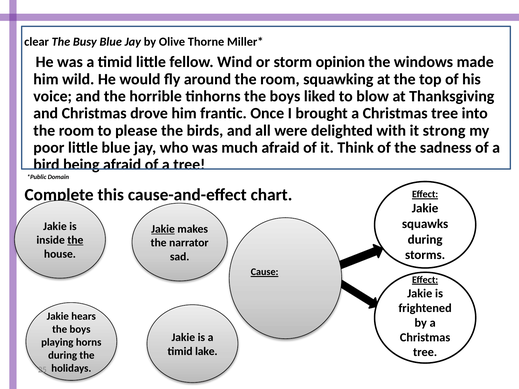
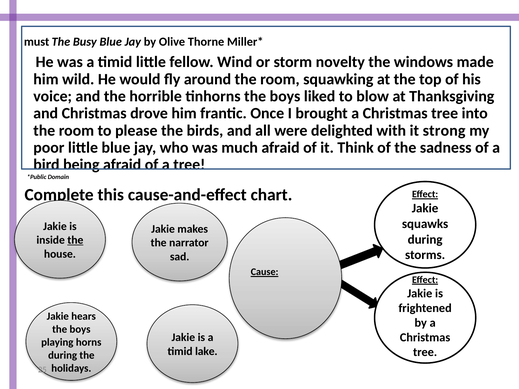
clear: clear -> must (37, 42)
opinion: opinion -> novelty (340, 62)
Jakie underline: present -> none (163, 229)
